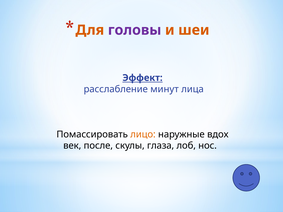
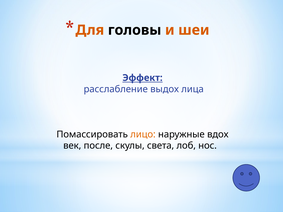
головы colour: purple -> black (135, 30)
минут: минут -> выдох (165, 89)
глаза: глаза -> света (161, 146)
